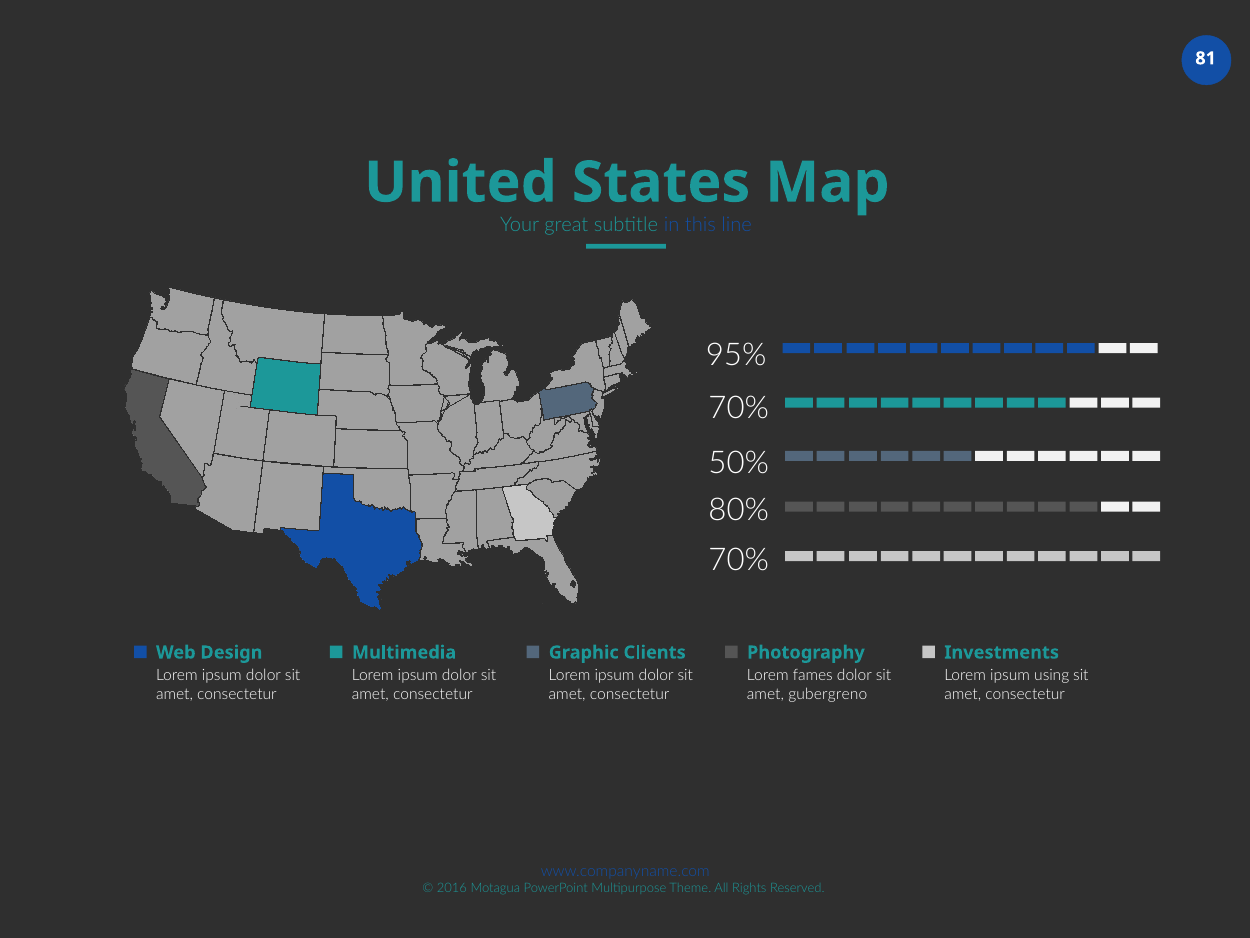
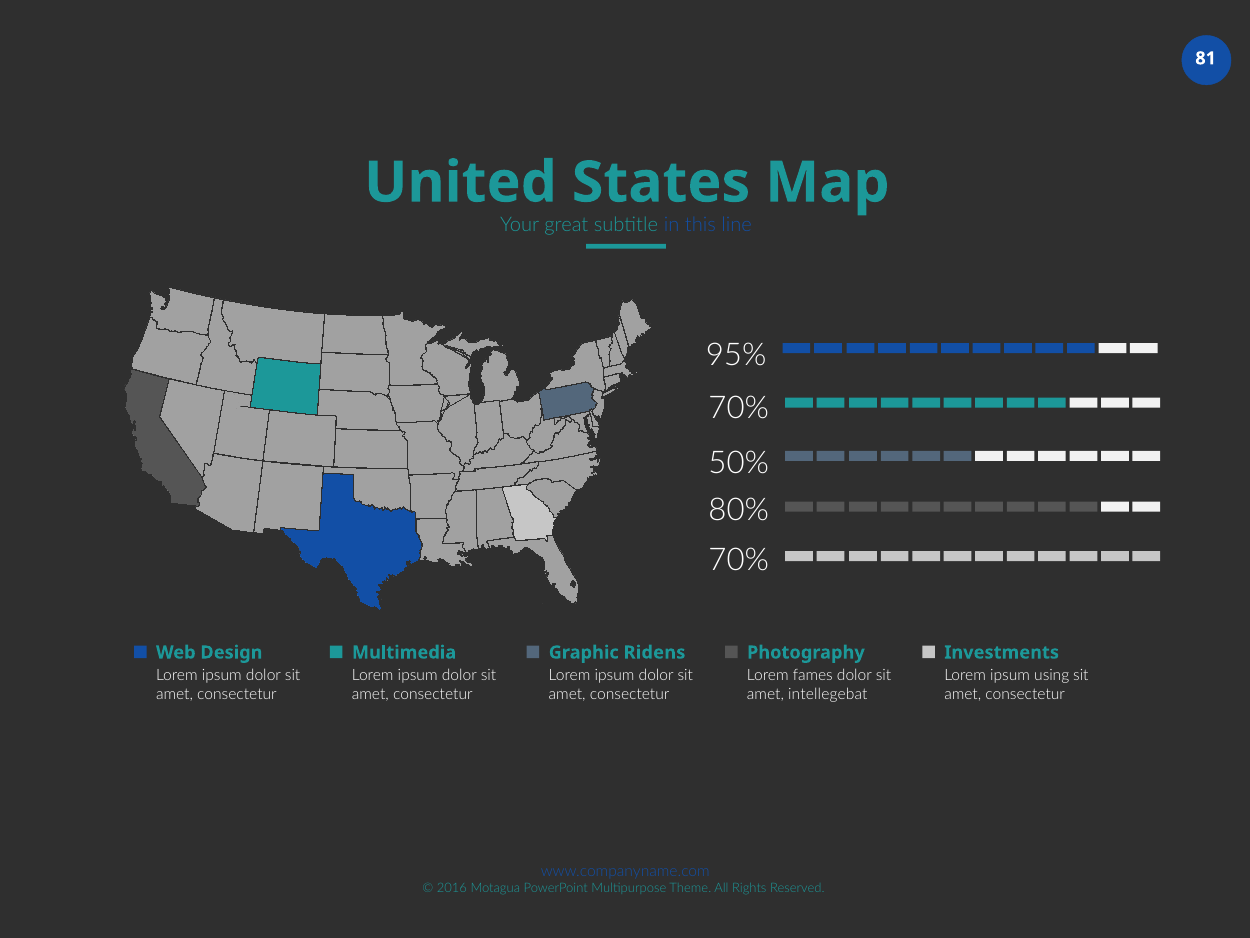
Clients: Clients -> Ridens (655, 652)
gubergreno: gubergreno -> intellegebat (828, 694)
